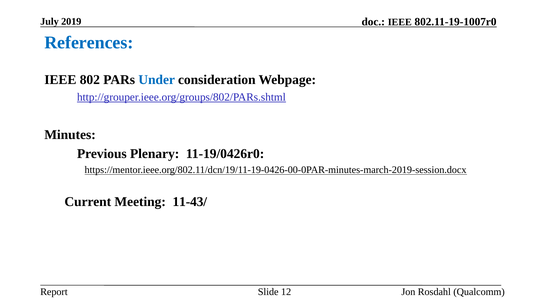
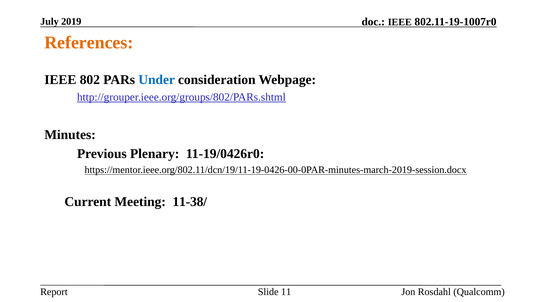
References colour: blue -> orange (89, 43)
11-43/: 11-43/ -> 11-38/ (190, 202)
12: 12 -> 11 (286, 292)
